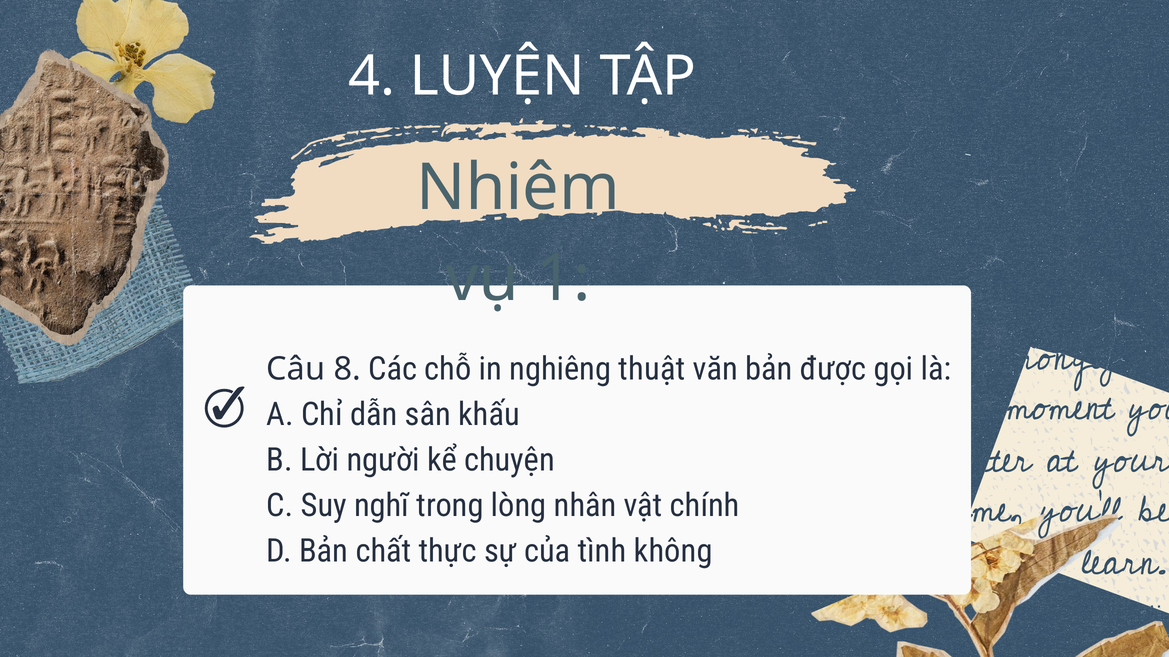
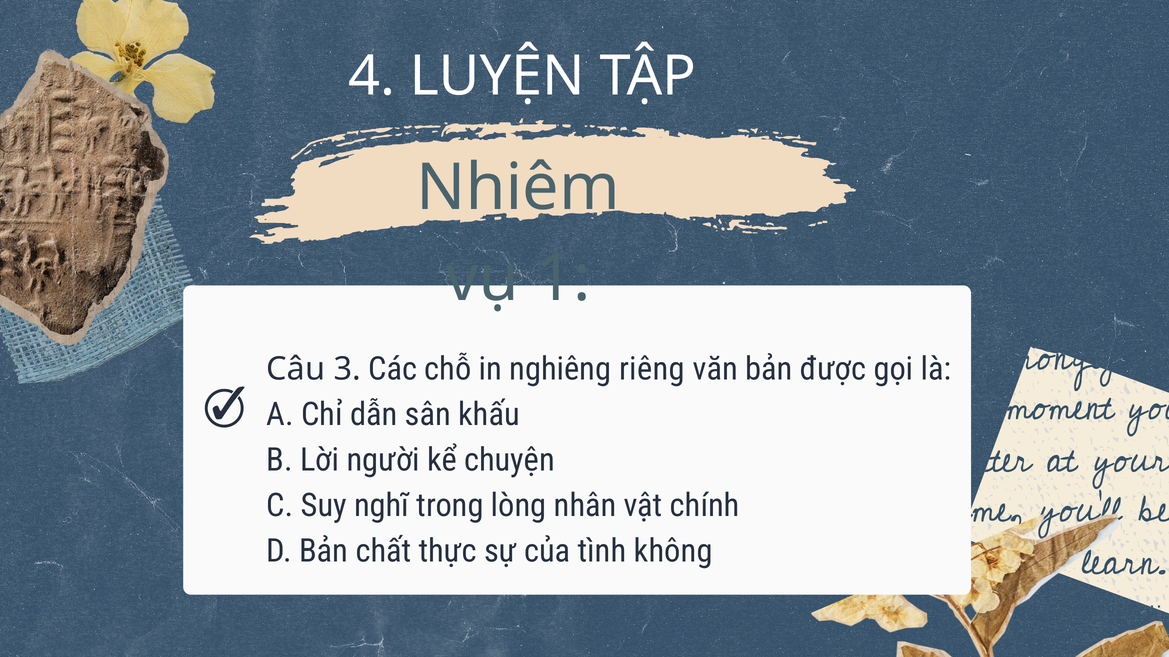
8: 8 -> 3 (347, 370)
thuật: thuật -> riêng (652, 370)
